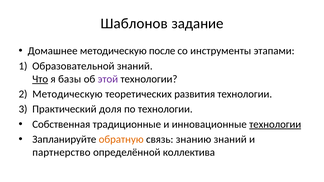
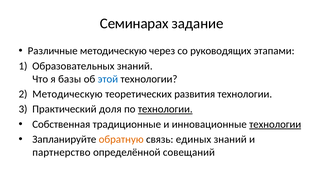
Шаблонов: Шаблонов -> Семинарах (134, 24)
Домашнее: Домашнее -> Различные (53, 51)
после: после -> через (162, 51)
инструменты: инструменты -> руководящих (221, 51)
Образовательной: Образовательной -> Образовательных (73, 66)
Что underline: present -> none (40, 79)
этой colour: purple -> blue (108, 79)
технологии underline: none -> present (165, 109)
знанию: знанию -> единых (194, 140)
коллектива: коллектива -> совещаний (189, 153)
